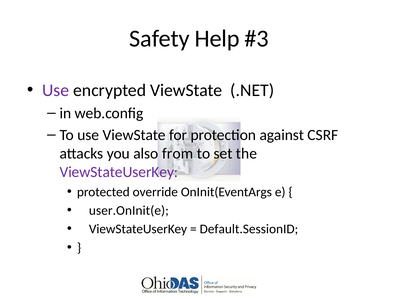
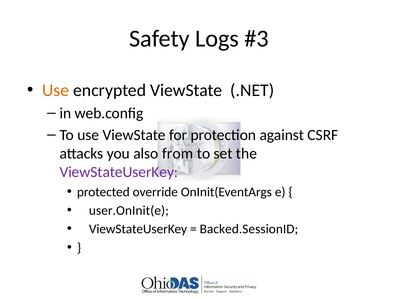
Help: Help -> Logs (217, 39)
Use colour: purple -> orange (56, 90)
Default.SessionID: Default.SessionID -> Backed.SessionID (249, 229)
